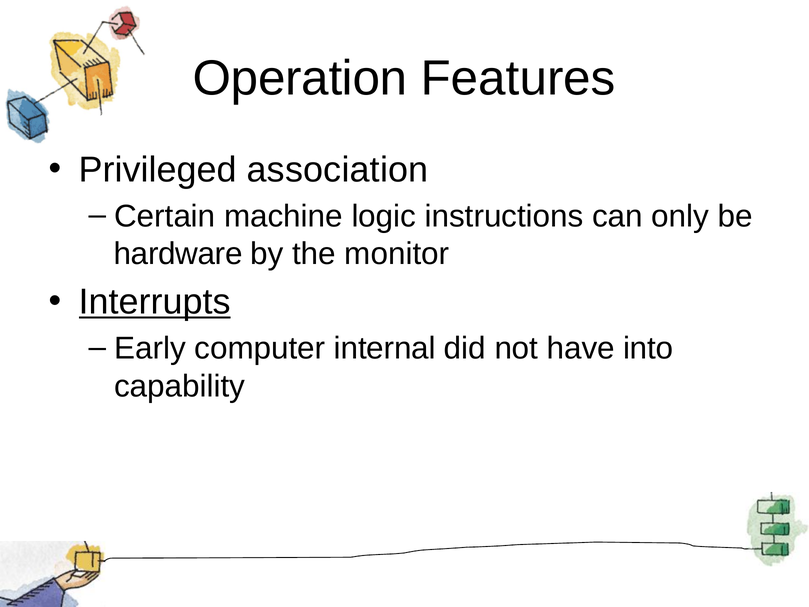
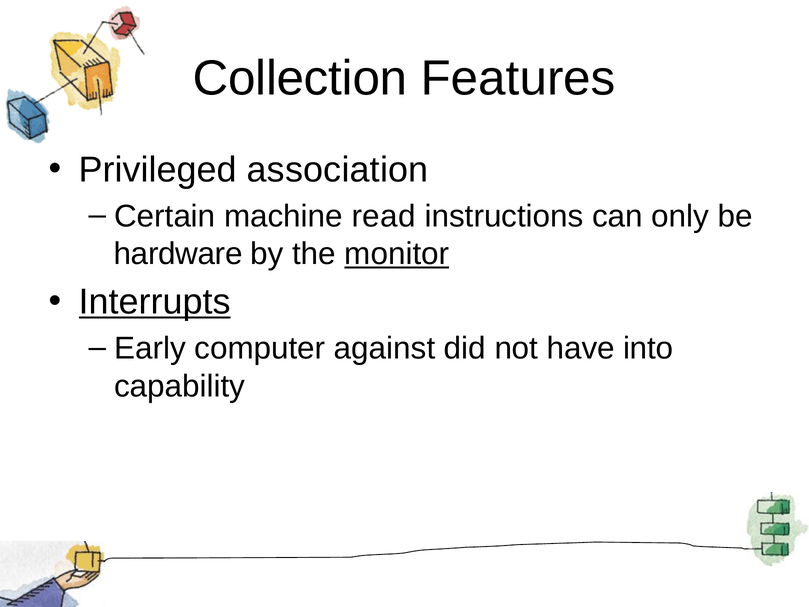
Operation: Operation -> Collection (300, 78)
logic: logic -> read (384, 216)
monitor underline: none -> present (397, 254)
internal: internal -> against (385, 348)
